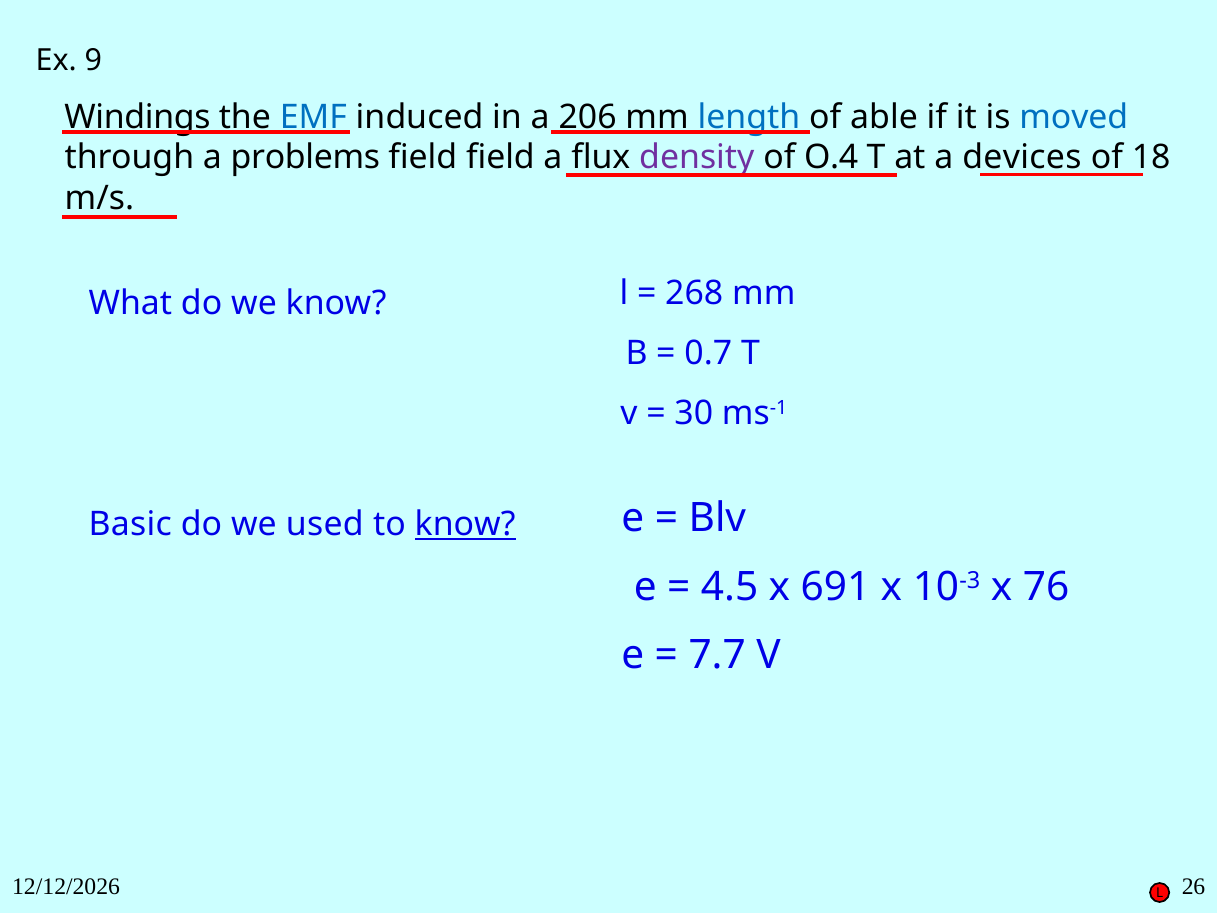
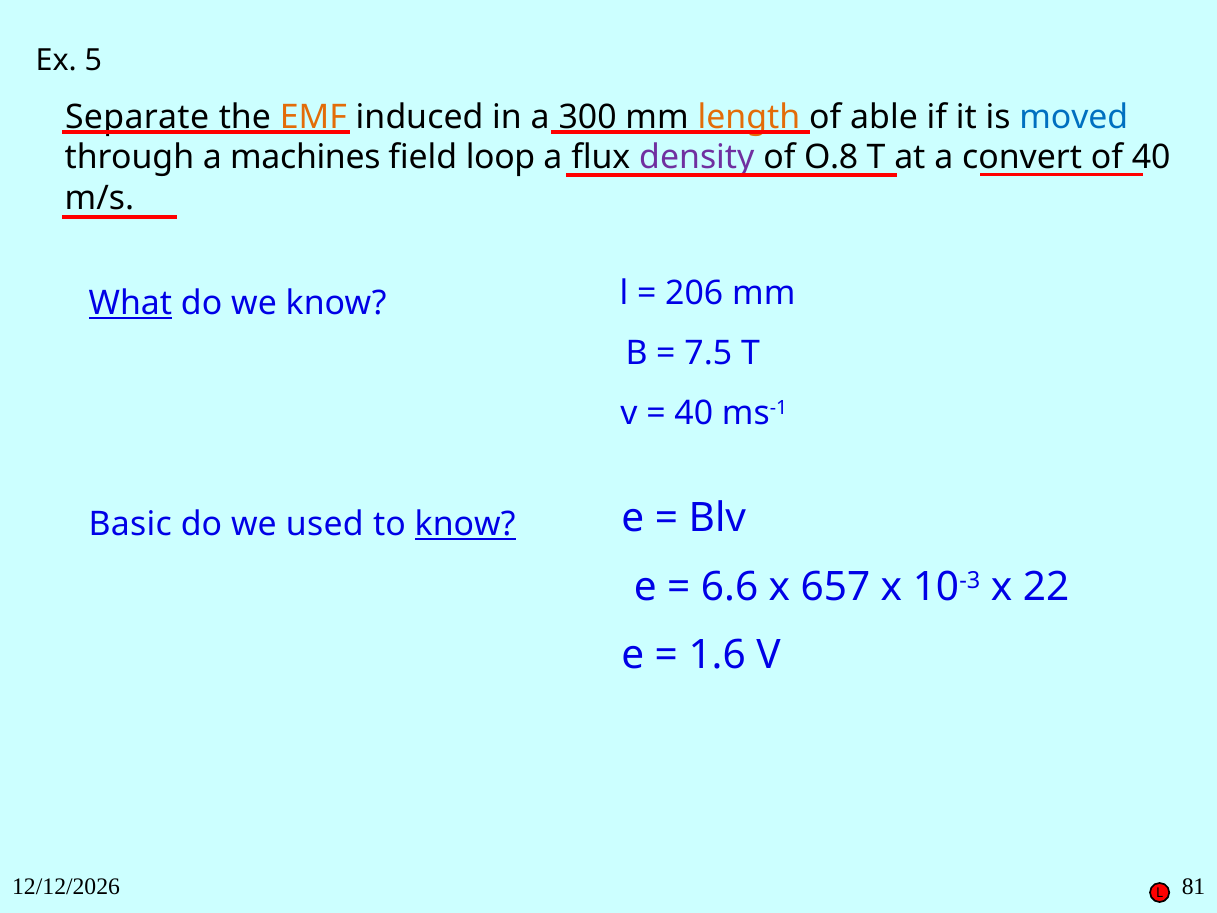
9: 9 -> 5 (93, 60)
Windings: Windings -> Separate (137, 117)
EMF colour: blue -> orange (313, 117)
206: 206 -> 300 (588, 117)
length colour: blue -> orange (749, 117)
problems: problems -> machines (305, 158)
field field: field -> loop (501, 158)
O.4: O.4 -> O.8 (831, 158)
devices: devices -> convert (1022, 158)
of 18: 18 -> 40 (1151, 158)
268: 268 -> 206 (694, 293)
What underline: none -> present (130, 303)
0.7: 0.7 -> 7.5 (708, 353)
30: 30 -> 40 (694, 413)
4.5: 4.5 -> 6.6 (730, 587)
691: 691 -> 657 (835, 587)
76: 76 -> 22 (1046, 587)
7.7: 7.7 -> 1.6 (717, 655)
26: 26 -> 81 (1194, 887)
